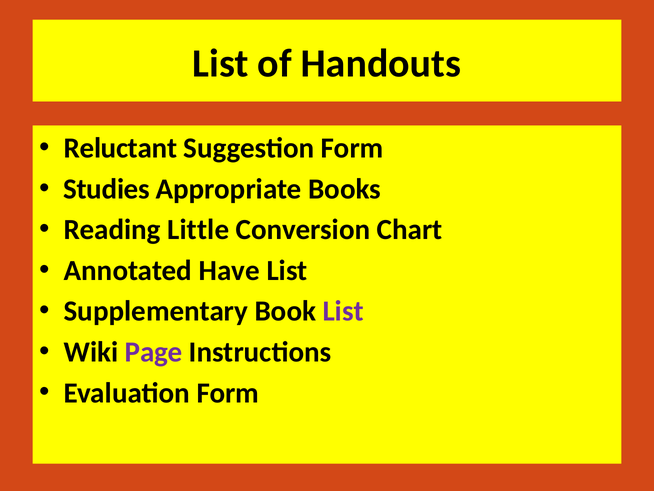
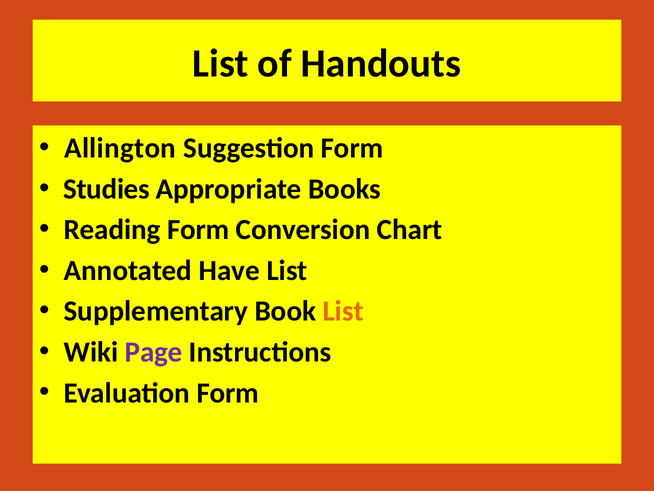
Reluctant: Reluctant -> Allington (120, 148)
Reading Little: Little -> Form (198, 230)
List colour: purple -> orange (343, 311)
